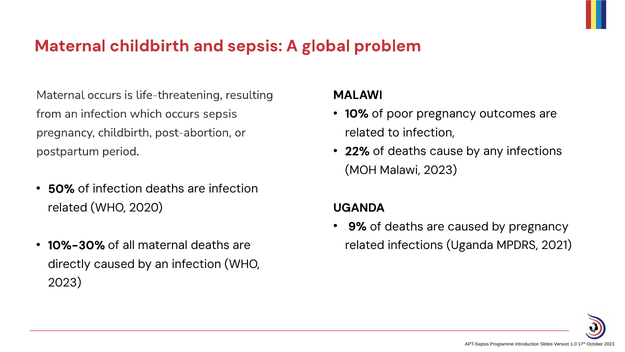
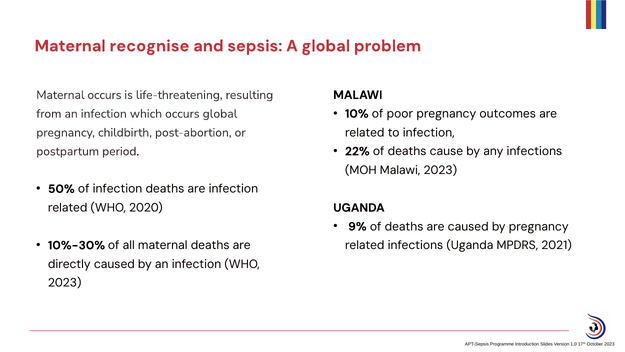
Maternal childbirth: childbirth -> recognise (149, 46)
occurs sepsis: sepsis -> global (220, 114)
